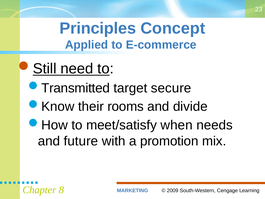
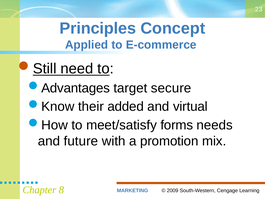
Transmitted: Transmitted -> Advantages (76, 88)
rooms: rooms -> added (126, 106)
divide: divide -> virtual (190, 106)
when: when -> forms (177, 125)
